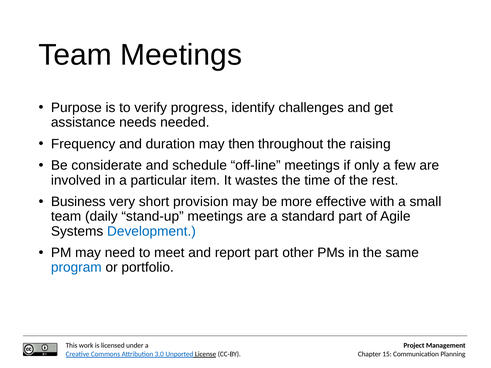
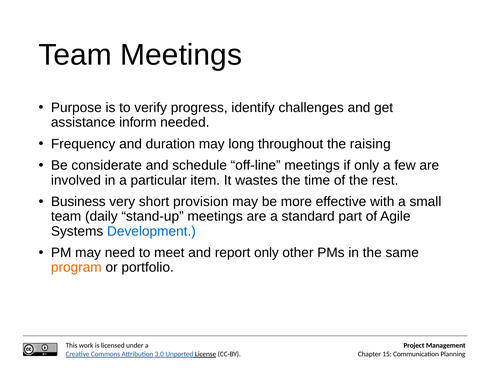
needs: needs -> inform (138, 122)
then: then -> long (241, 144)
report part: part -> only (266, 253)
program colour: blue -> orange (76, 268)
